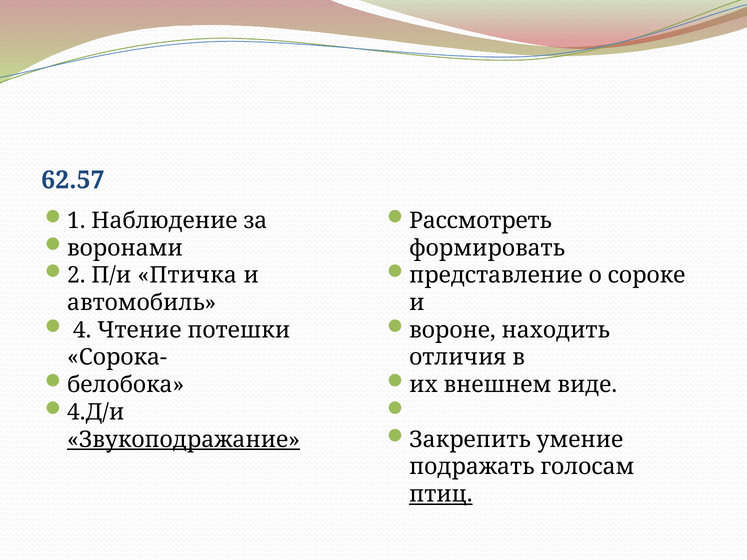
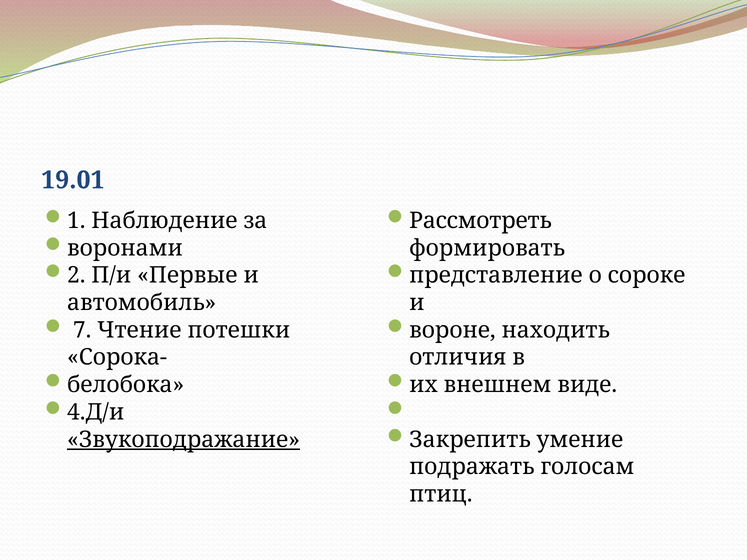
62.57: 62.57 -> 19.01 (73, 180)
Птичка: Птичка -> Первые (187, 275)
4: 4 -> 7 (82, 330)
птиц underline: present -> none (441, 495)
